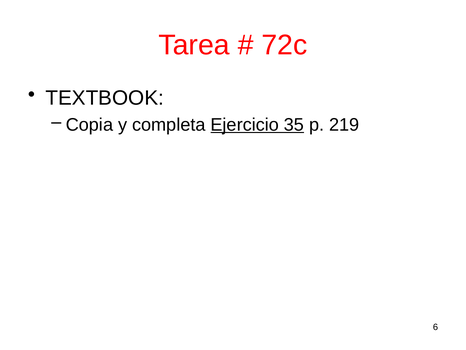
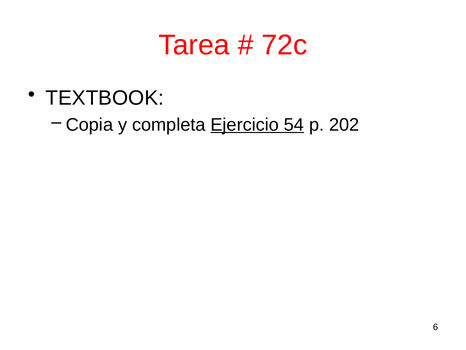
35: 35 -> 54 (294, 125)
219: 219 -> 202 (344, 125)
